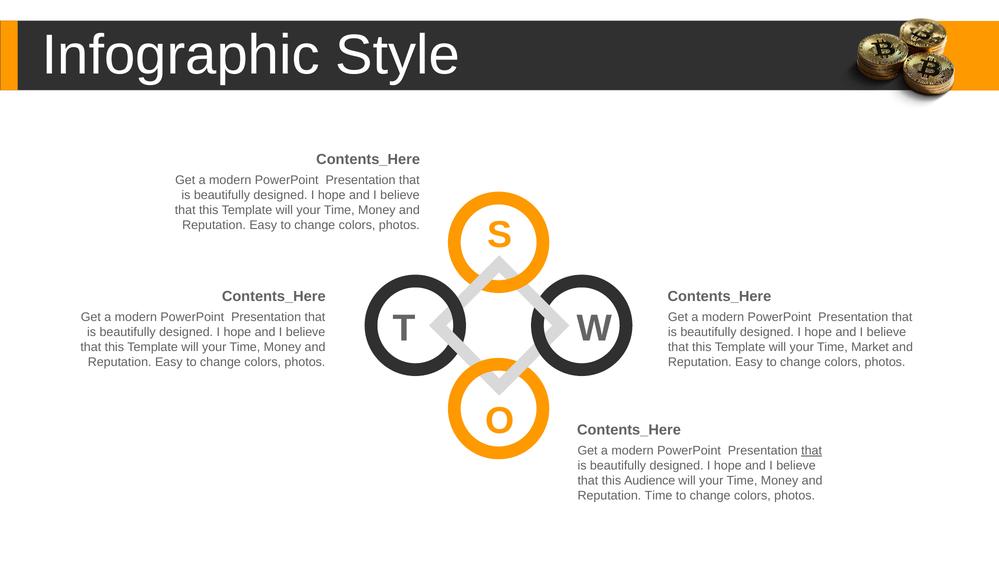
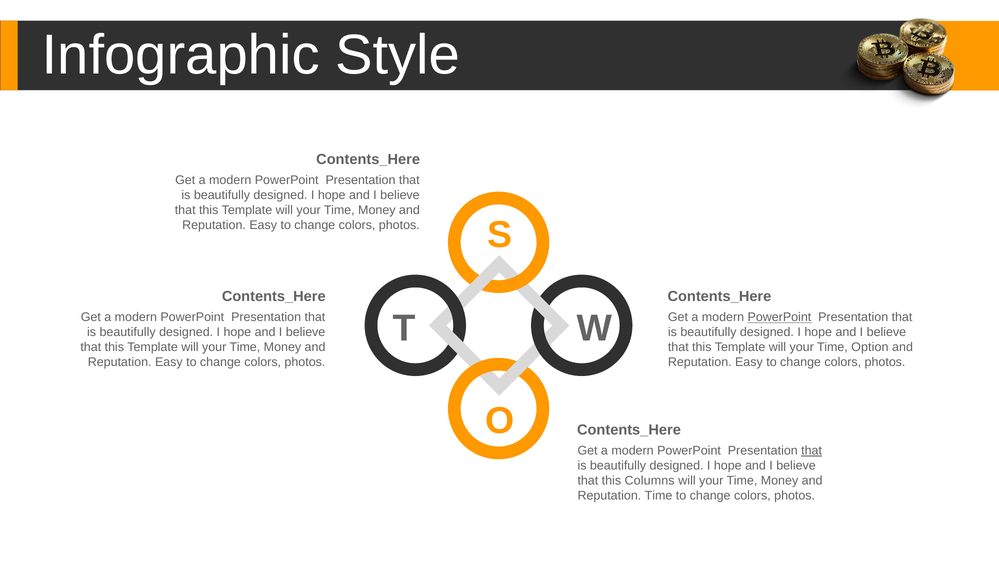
PowerPoint underline: none -> present (779, 317)
Market: Market -> Option (870, 347)
Audience: Audience -> Columns (650, 481)
